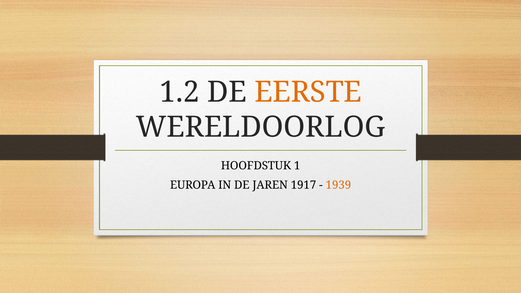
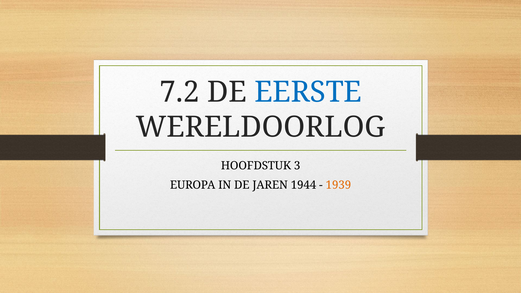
1.2: 1.2 -> 7.2 (180, 92)
EERSTE colour: orange -> blue (308, 92)
1: 1 -> 3 (297, 166)
1917: 1917 -> 1944 (304, 185)
